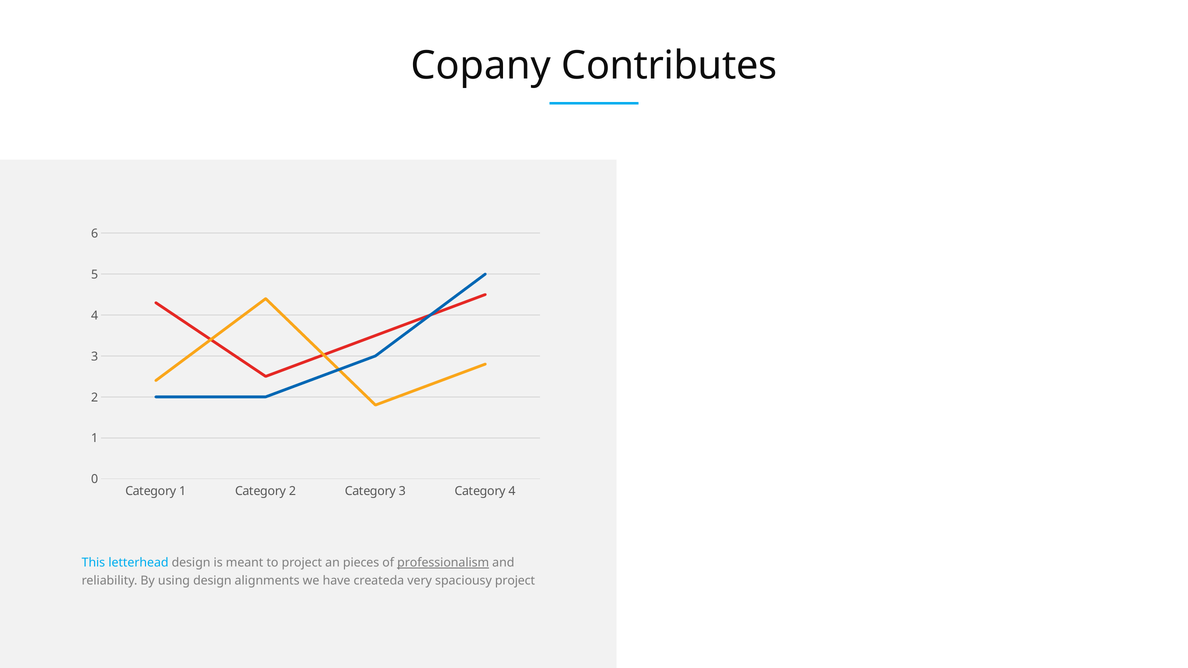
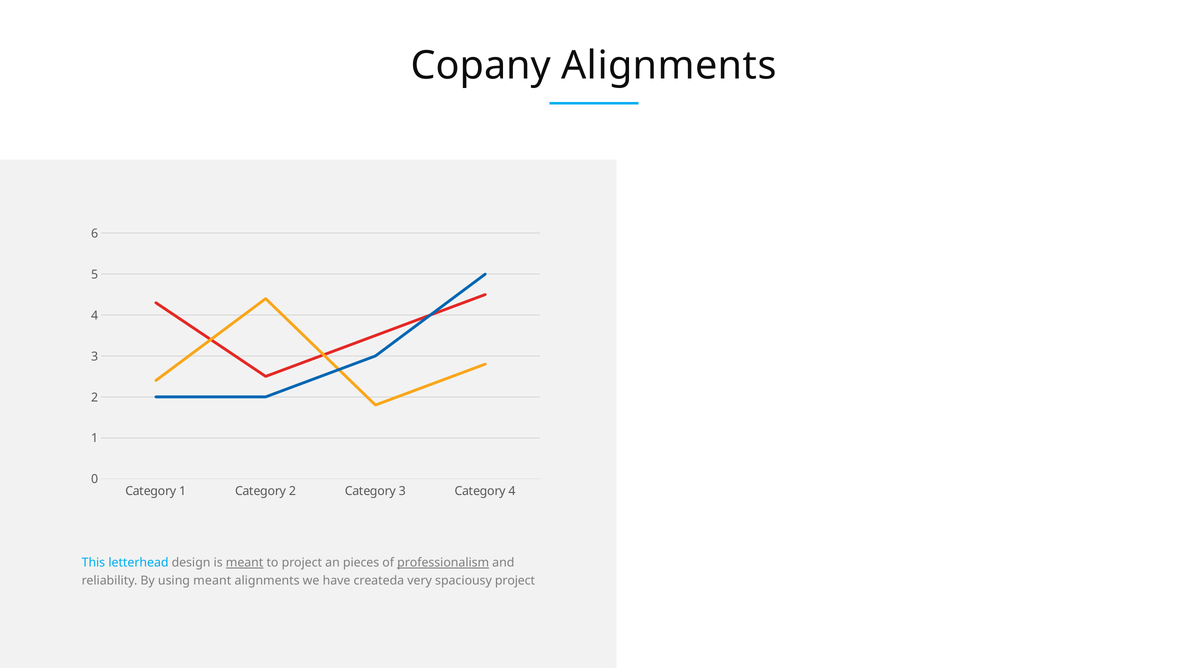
Copany Contributes: Contributes -> Alignments (669, 66)
meant underline: none -> present (245, 563)
using design: design -> meant (212, 581)
